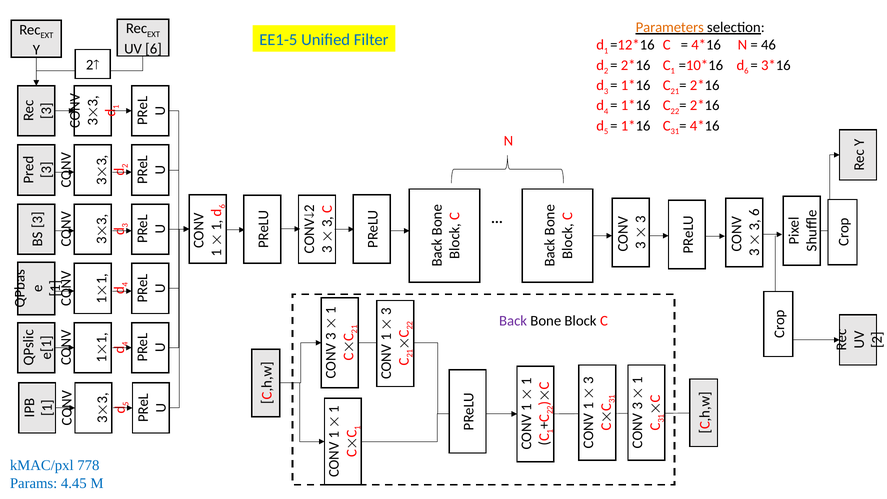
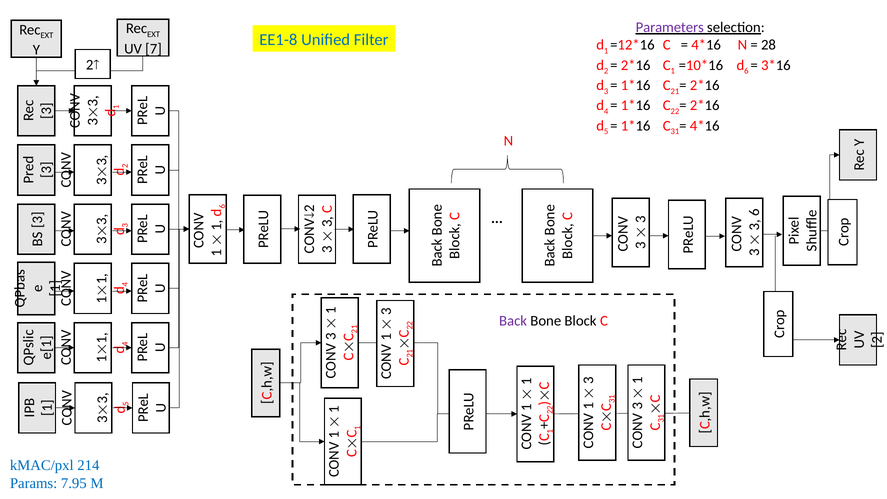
Parameters colour: orange -> purple (670, 27)
EE1-5: EE1-5 -> EE1-8 (278, 40)
46: 46 -> 28 (768, 45)
UV 6: 6 -> 7 (153, 49)
778: 778 -> 214 (88, 465)
4.45: 4.45 -> 7.95 (74, 483)
